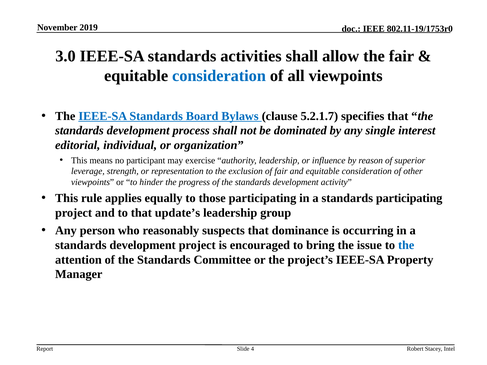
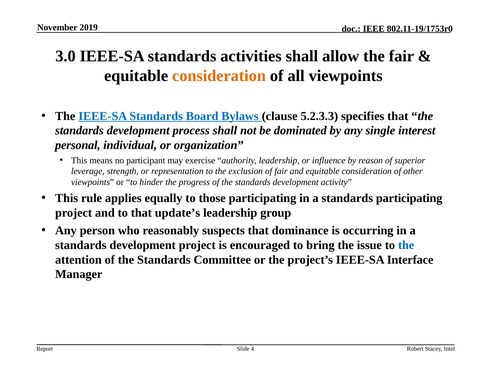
consideration colour: blue -> orange (219, 76)
5.2.1.7: 5.2.1.7 -> 5.2.3.3 (319, 116)
editorial: editorial -> personal (78, 145)
Property: Property -> Interface (410, 260)
